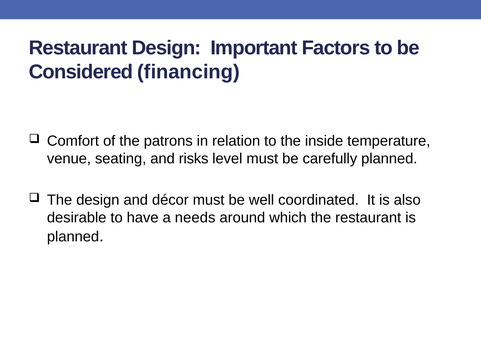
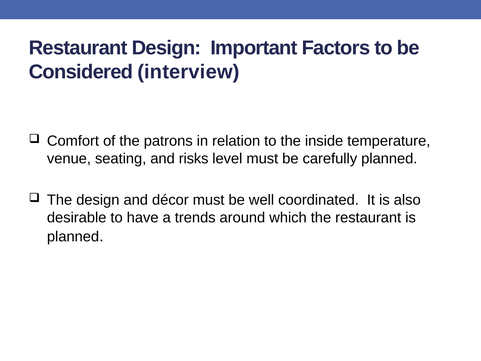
financing: financing -> interview (188, 72)
needs: needs -> trends (195, 218)
